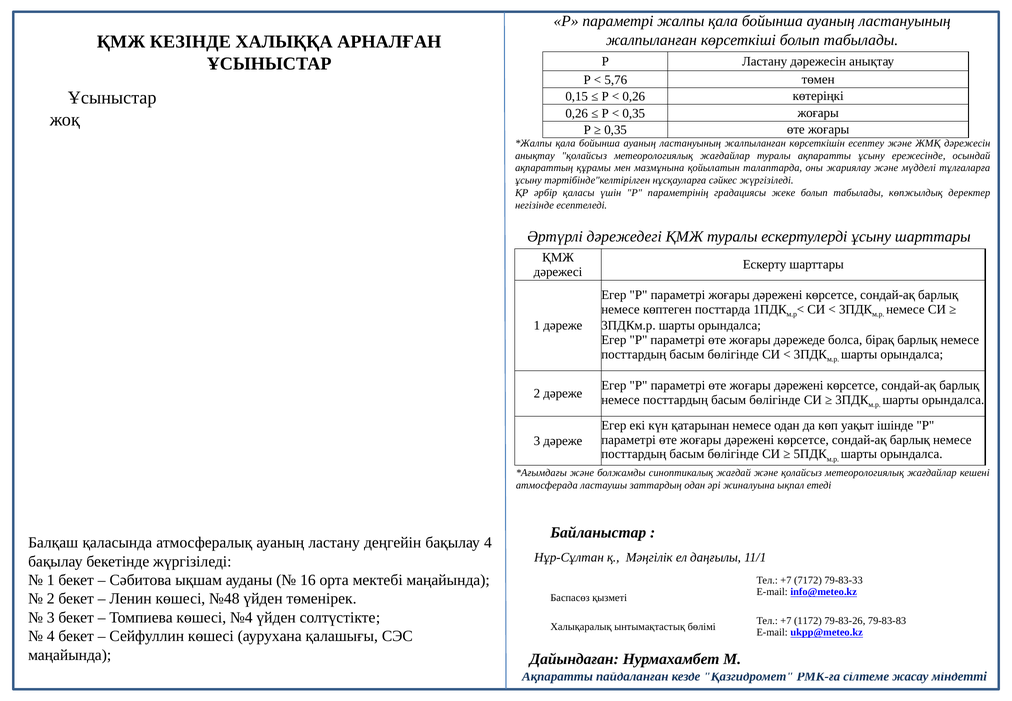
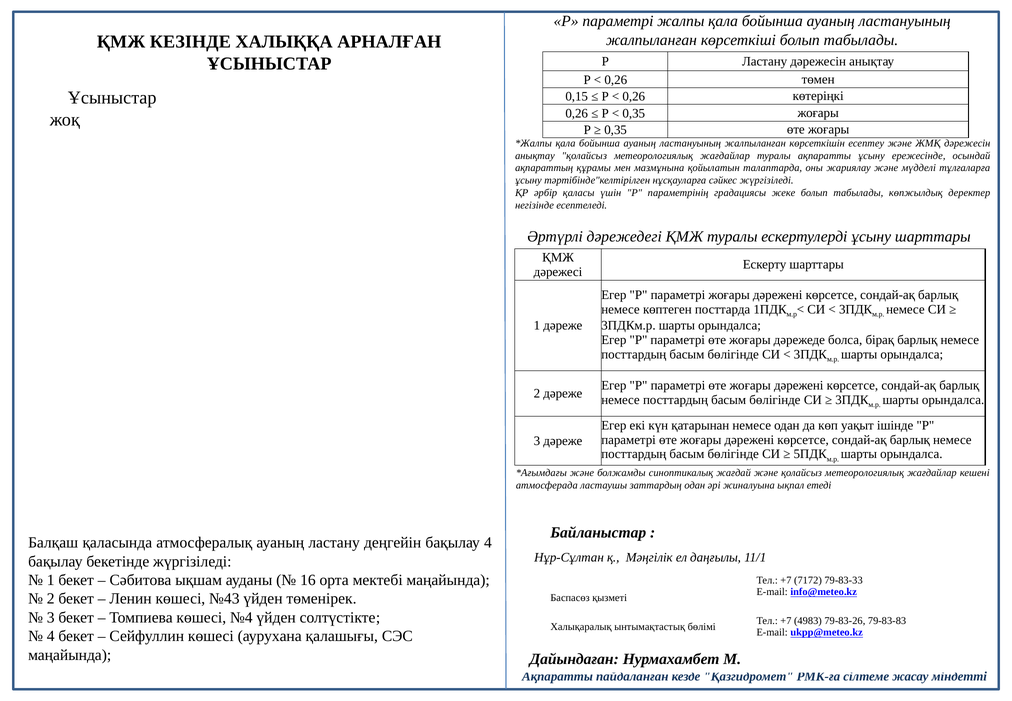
5,76: 5,76 -> 0,26 (616, 80)
№48: №48 -> №43 (224, 598)
1172: 1172 -> 4983 (808, 621)
